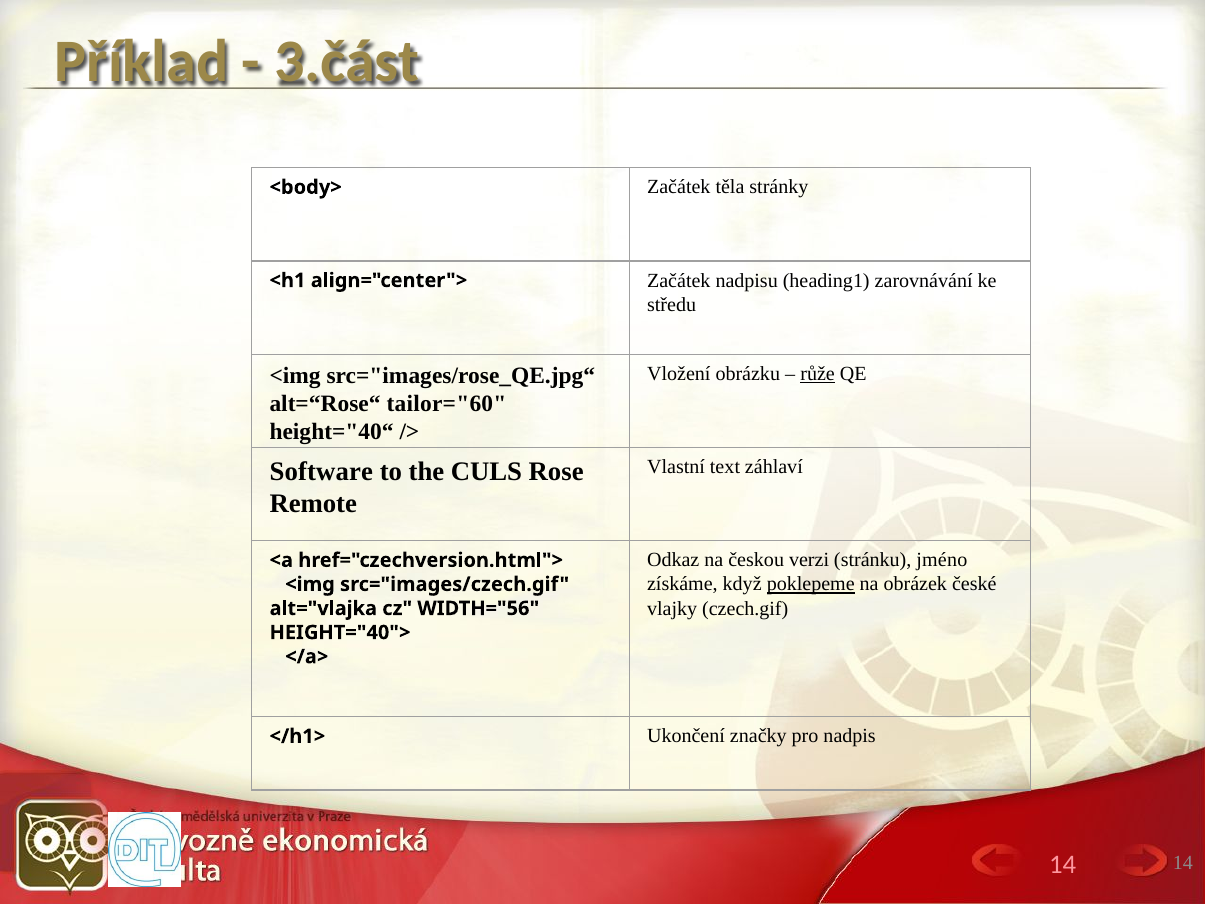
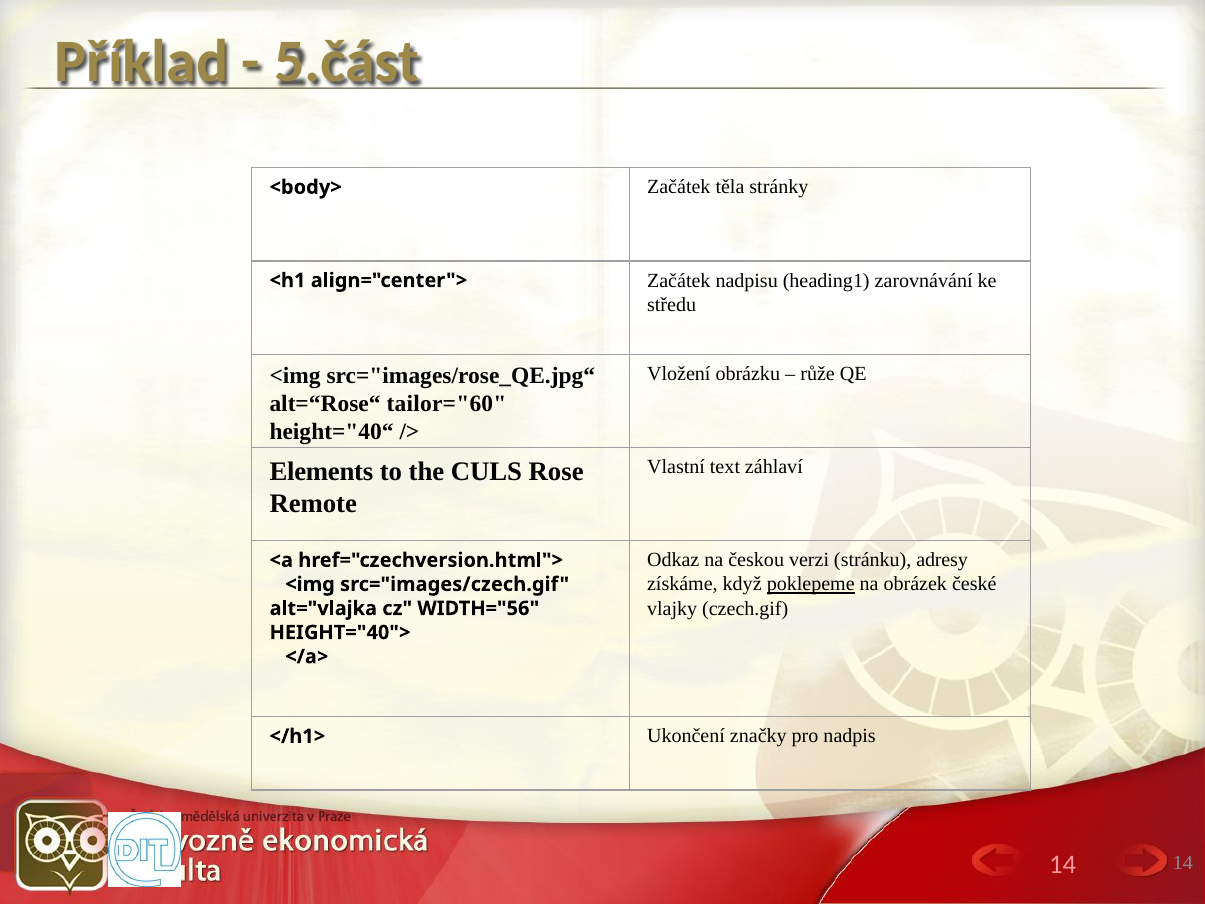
3.část: 3.část -> 5.část (347, 62)
růže underline: present -> none (818, 374)
Software: Software -> Elements (321, 471)
jméno: jméno -> adresy (942, 560)
